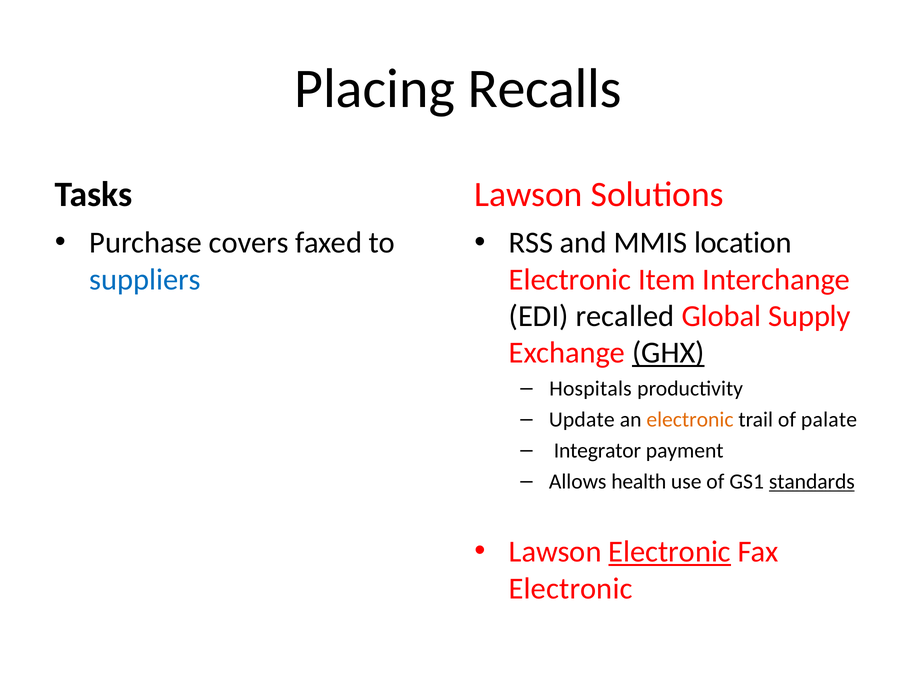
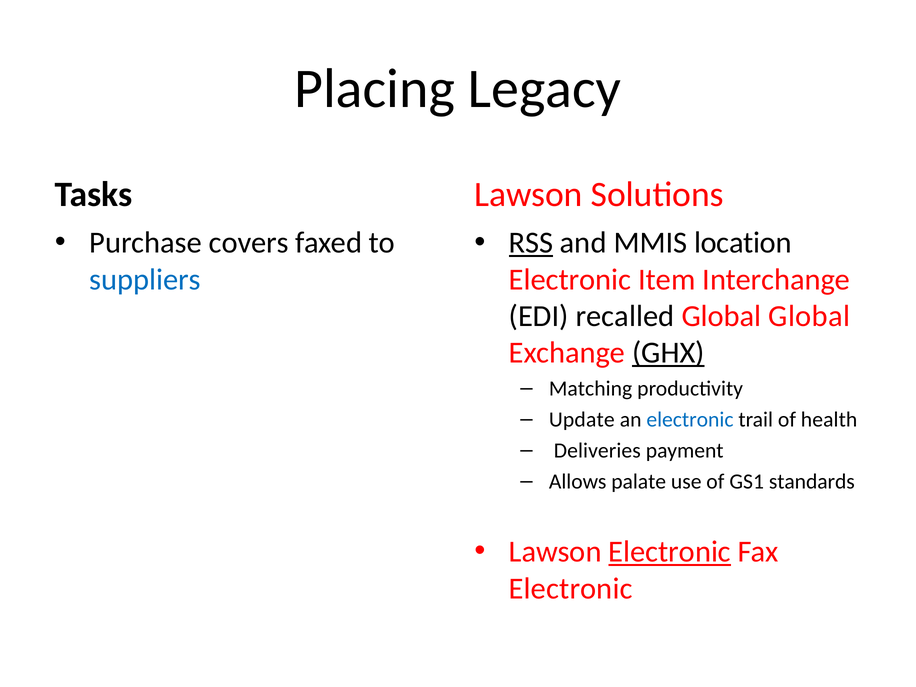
Recalls: Recalls -> Legacy (544, 89)
RSS underline: none -> present (531, 243)
Global Supply: Supply -> Global (809, 316)
Hospitals: Hospitals -> Matching (591, 389)
electronic colour: orange -> blue (690, 420)
palate: palate -> health (829, 420)
Integrator: Integrator -> Deliveries (597, 451)
health: health -> palate (639, 482)
standards underline: present -> none (812, 482)
